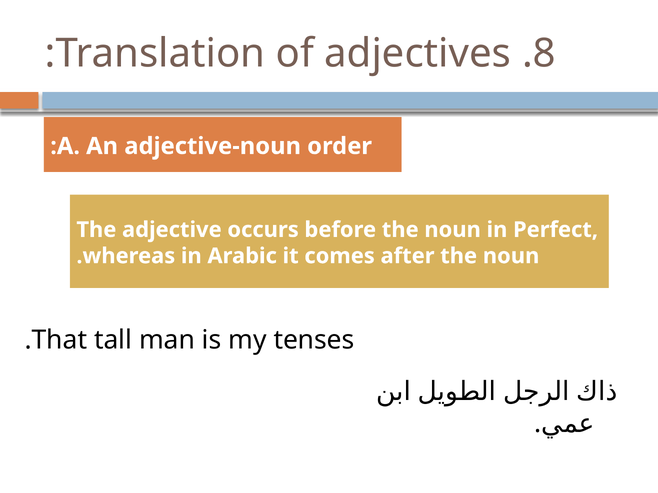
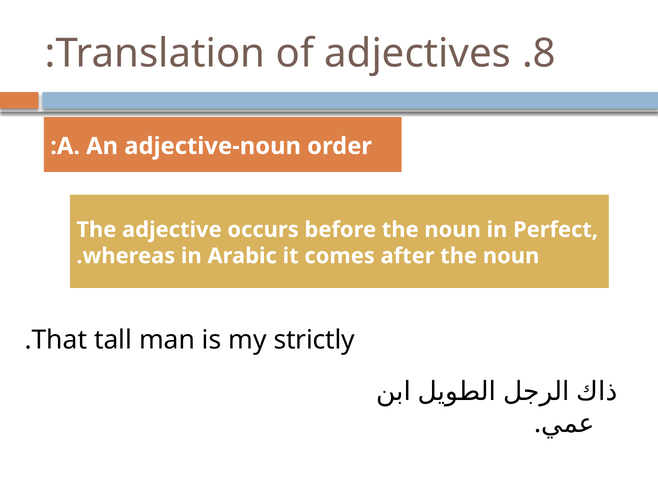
tenses: tenses -> strictly (314, 340)
